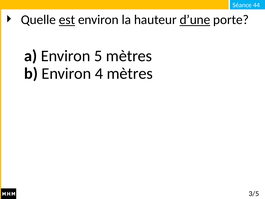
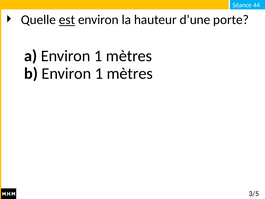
d’une underline: present -> none (195, 20)
a Environ 5: 5 -> 1 (98, 56)
b Environ 4: 4 -> 1 (99, 73)
